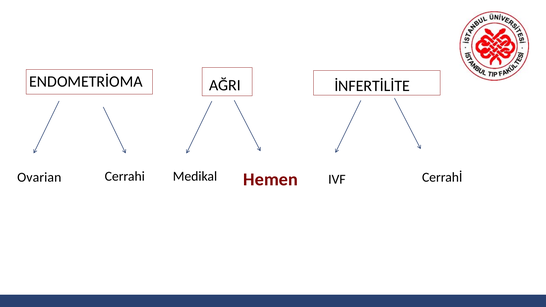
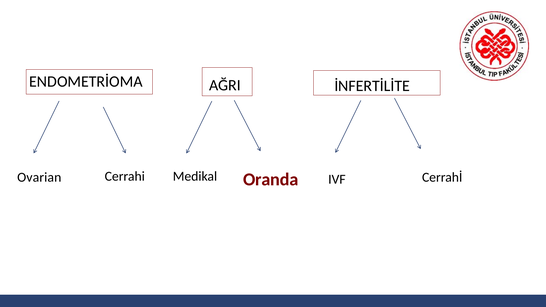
Hemen: Hemen -> Oranda (271, 180)
